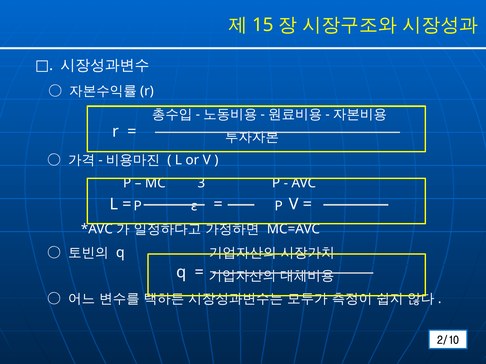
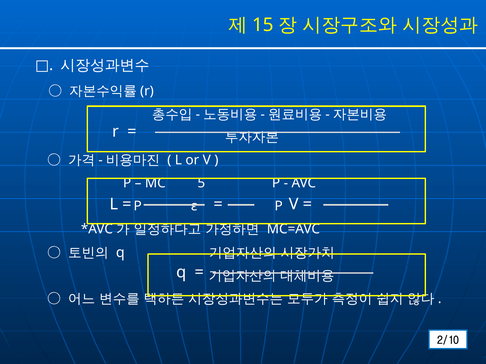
3: 3 -> 5 (201, 183)
